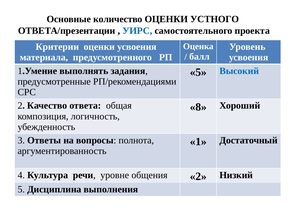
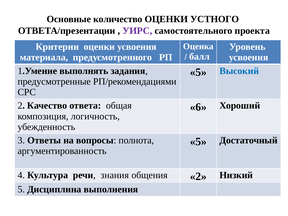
УИРС colour: blue -> purple (137, 31)
8: 8 -> 6 (198, 107)
1: 1 -> 5 (198, 142)
уровне: уровне -> знания (115, 175)
